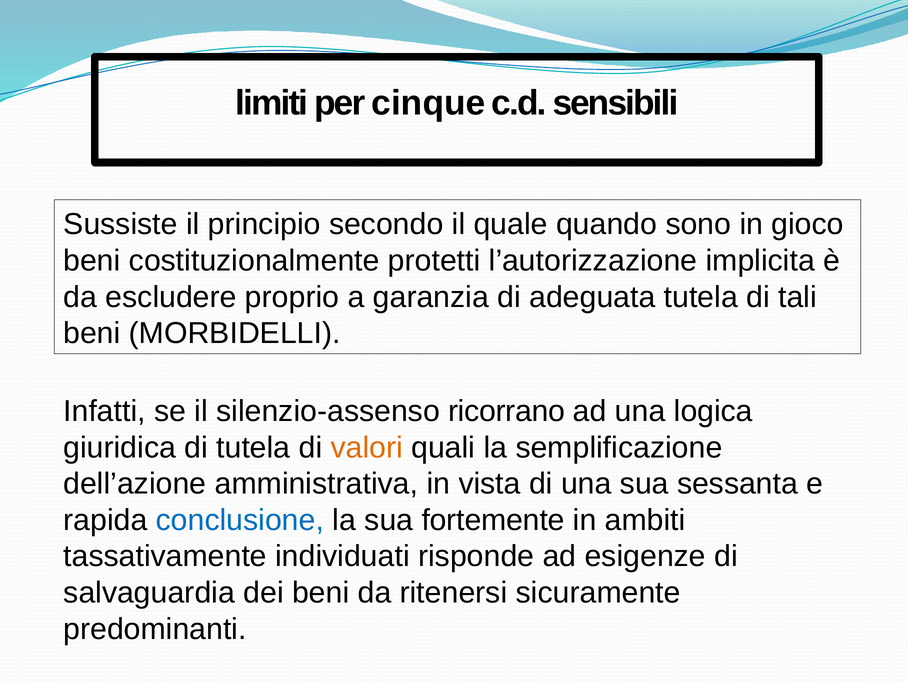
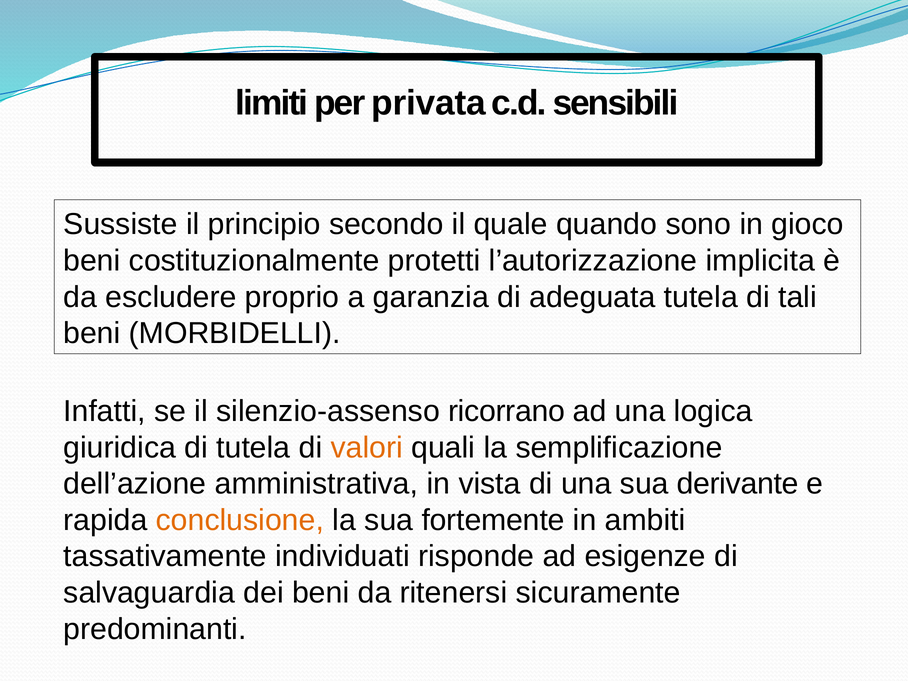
cinque: cinque -> privata (429, 103)
sessanta: sessanta -> derivante (738, 484)
conclusione colour: blue -> orange (240, 520)
